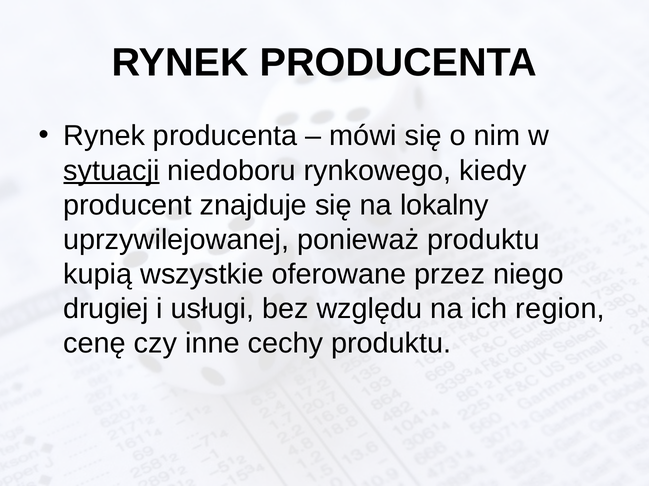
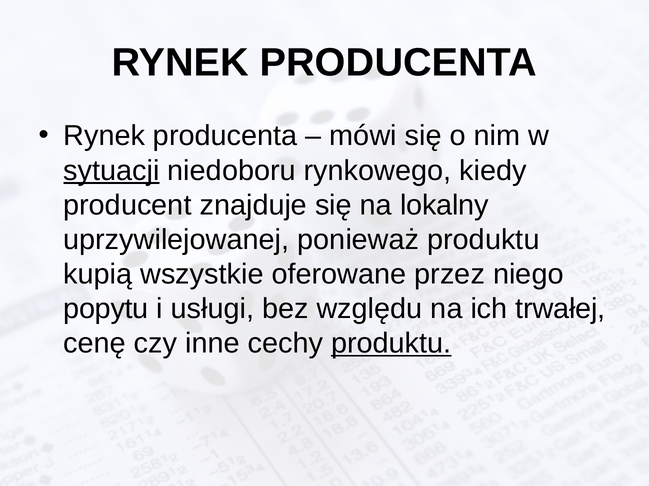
drugiej: drugiej -> popytu (106, 309)
region: region -> trwałej (560, 309)
produktu underline: none -> present (391, 344)
